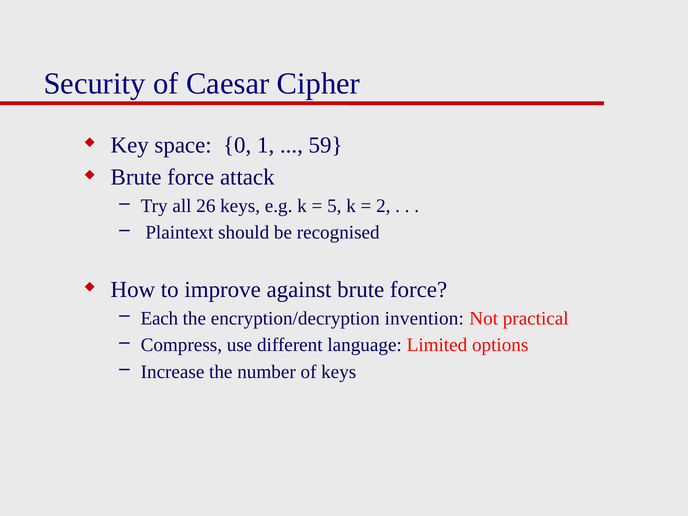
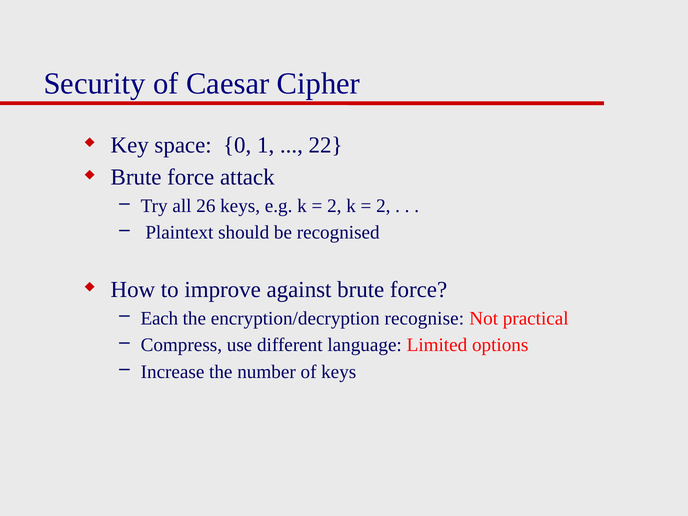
59: 59 -> 22 (326, 145)
5: 5 -> 2 (334, 206)
invention: invention -> recognise (424, 318)
